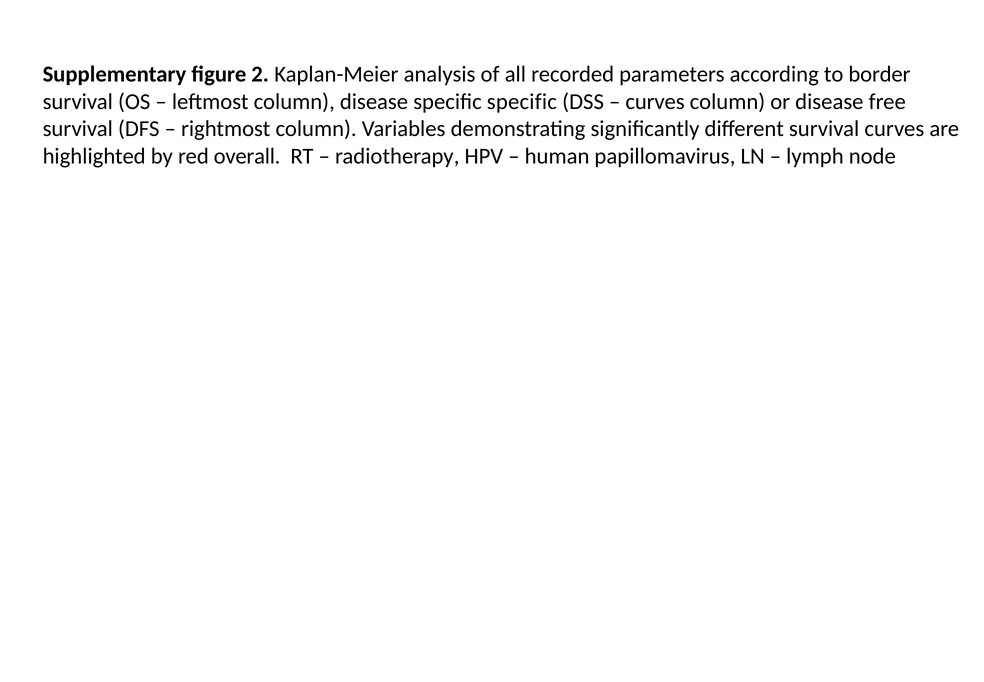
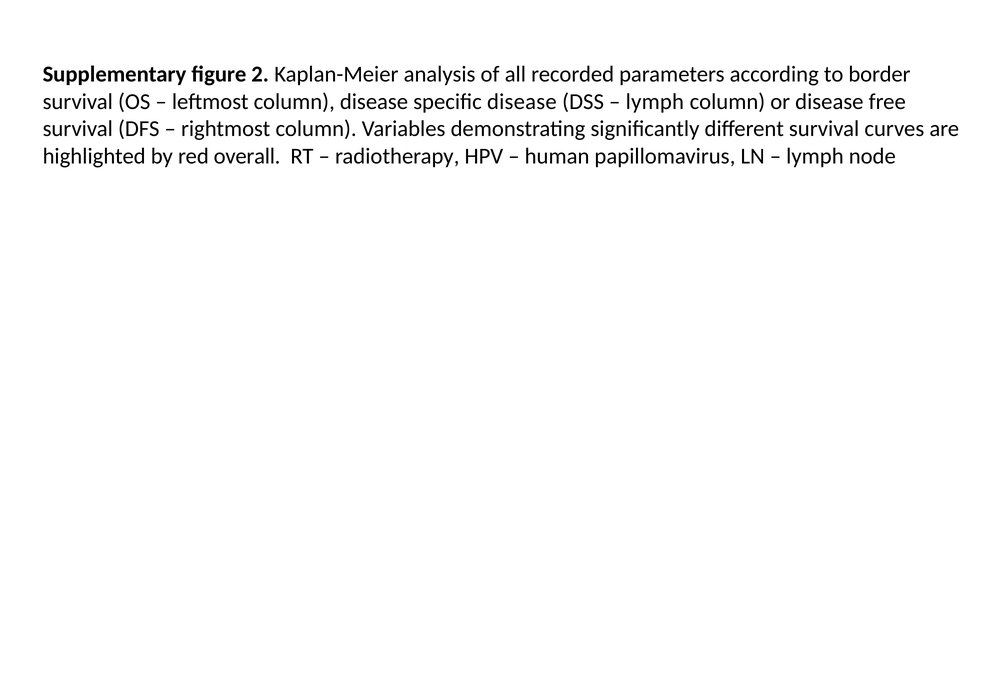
specific specific: specific -> disease (522, 101)
curves: curves -> lymph (655, 101)
